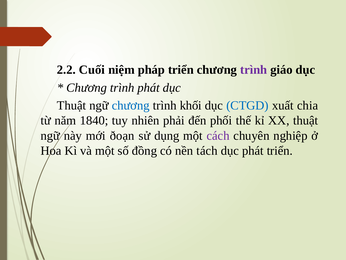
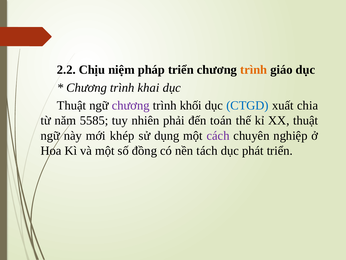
Cuối: Cuối -> Chịu (92, 70)
trình colour: purple -> orange (254, 70)
trình phát: phát -> khai (148, 88)
chương colour: blue -> purple (131, 105)
1840: 1840 -> 5585 (94, 120)
phối: phối -> toán (221, 120)
ðoạn: ðoạn -> khép (122, 135)
